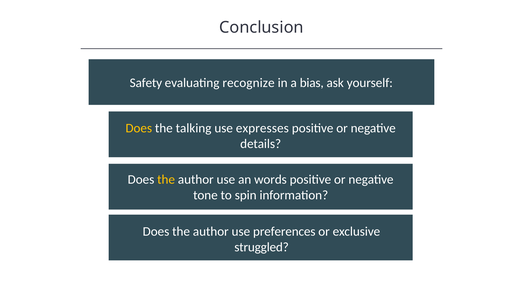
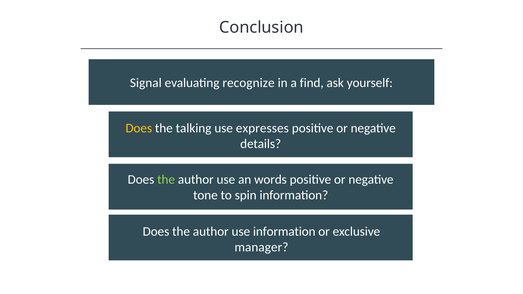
Safety: Safety -> Signal (146, 83)
bias: bias -> find (312, 83)
the colour: yellow -> light green (166, 180)
use preferences: preferences -> information (284, 232)
struggled: struggled -> manager (261, 247)
